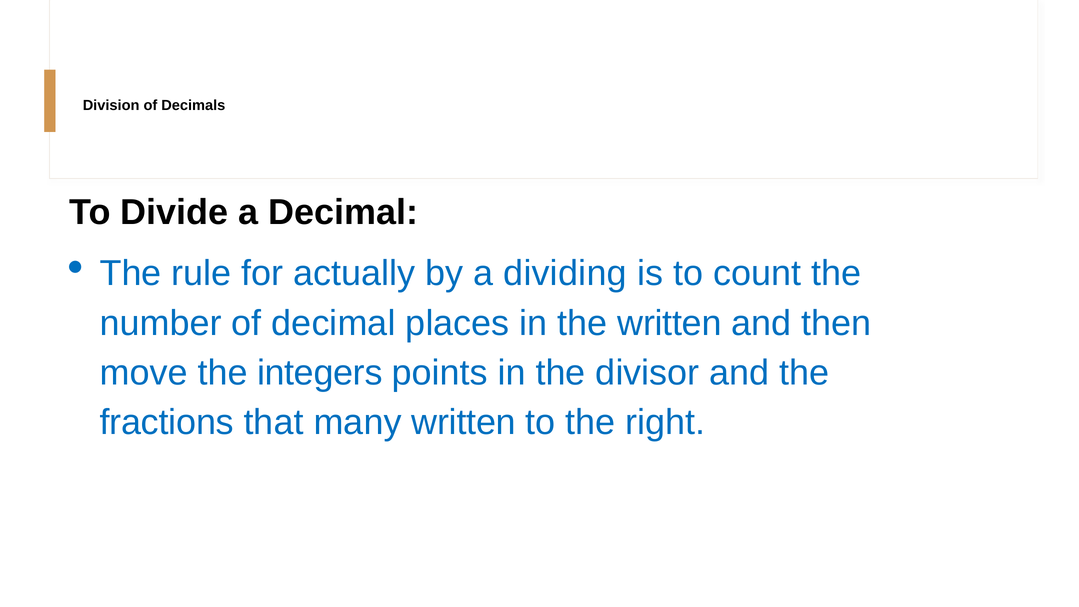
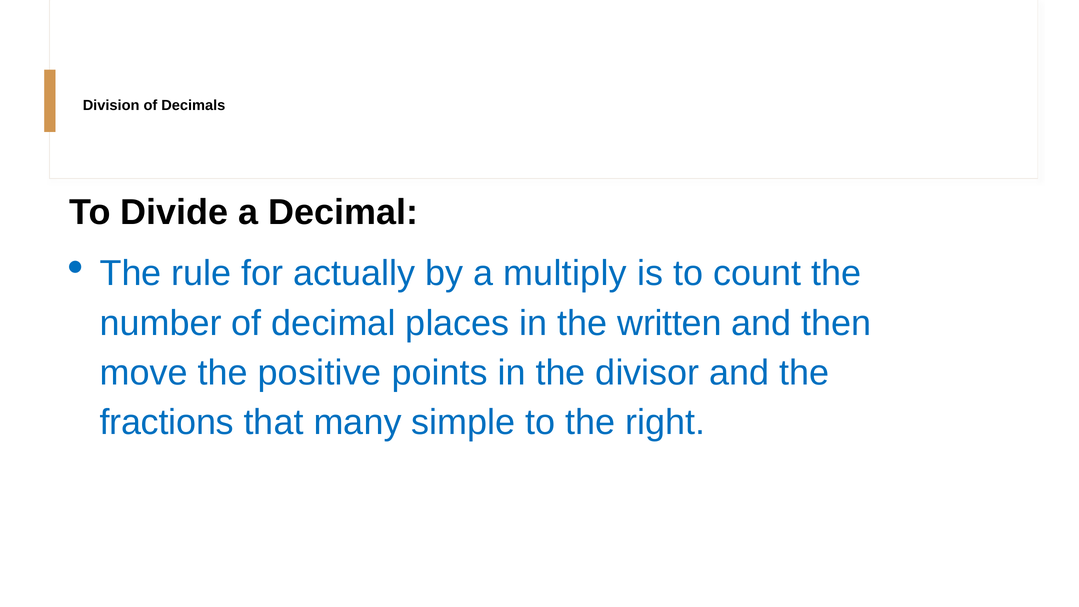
dividing: dividing -> multiply (565, 273)
integers: integers -> positive (319, 373)
many written: written -> simple (463, 422)
